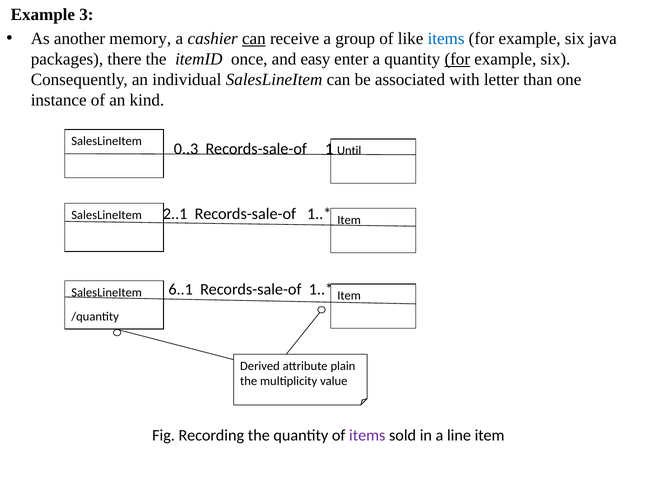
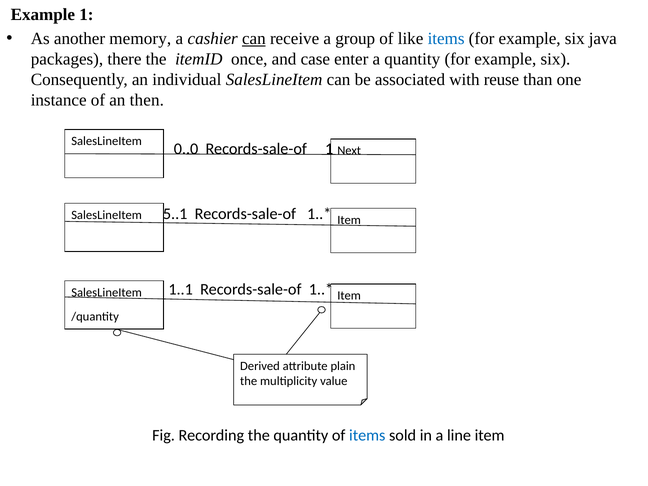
Example 3: 3 -> 1 (86, 15)
easy: easy -> case (315, 59)
for underline: present -> none (457, 59)
letter: letter -> reuse (501, 80)
kind: kind -> then (147, 100)
0..3: 0..3 -> 0..0 (186, 149)
Until: Until -> Next (349, 151)
2..1: 2..1 -> 5..1 (175, 214)
6..1: 6..1 -> 1..1 (181, 289)
items colour: purple -> blue (367, 435)
